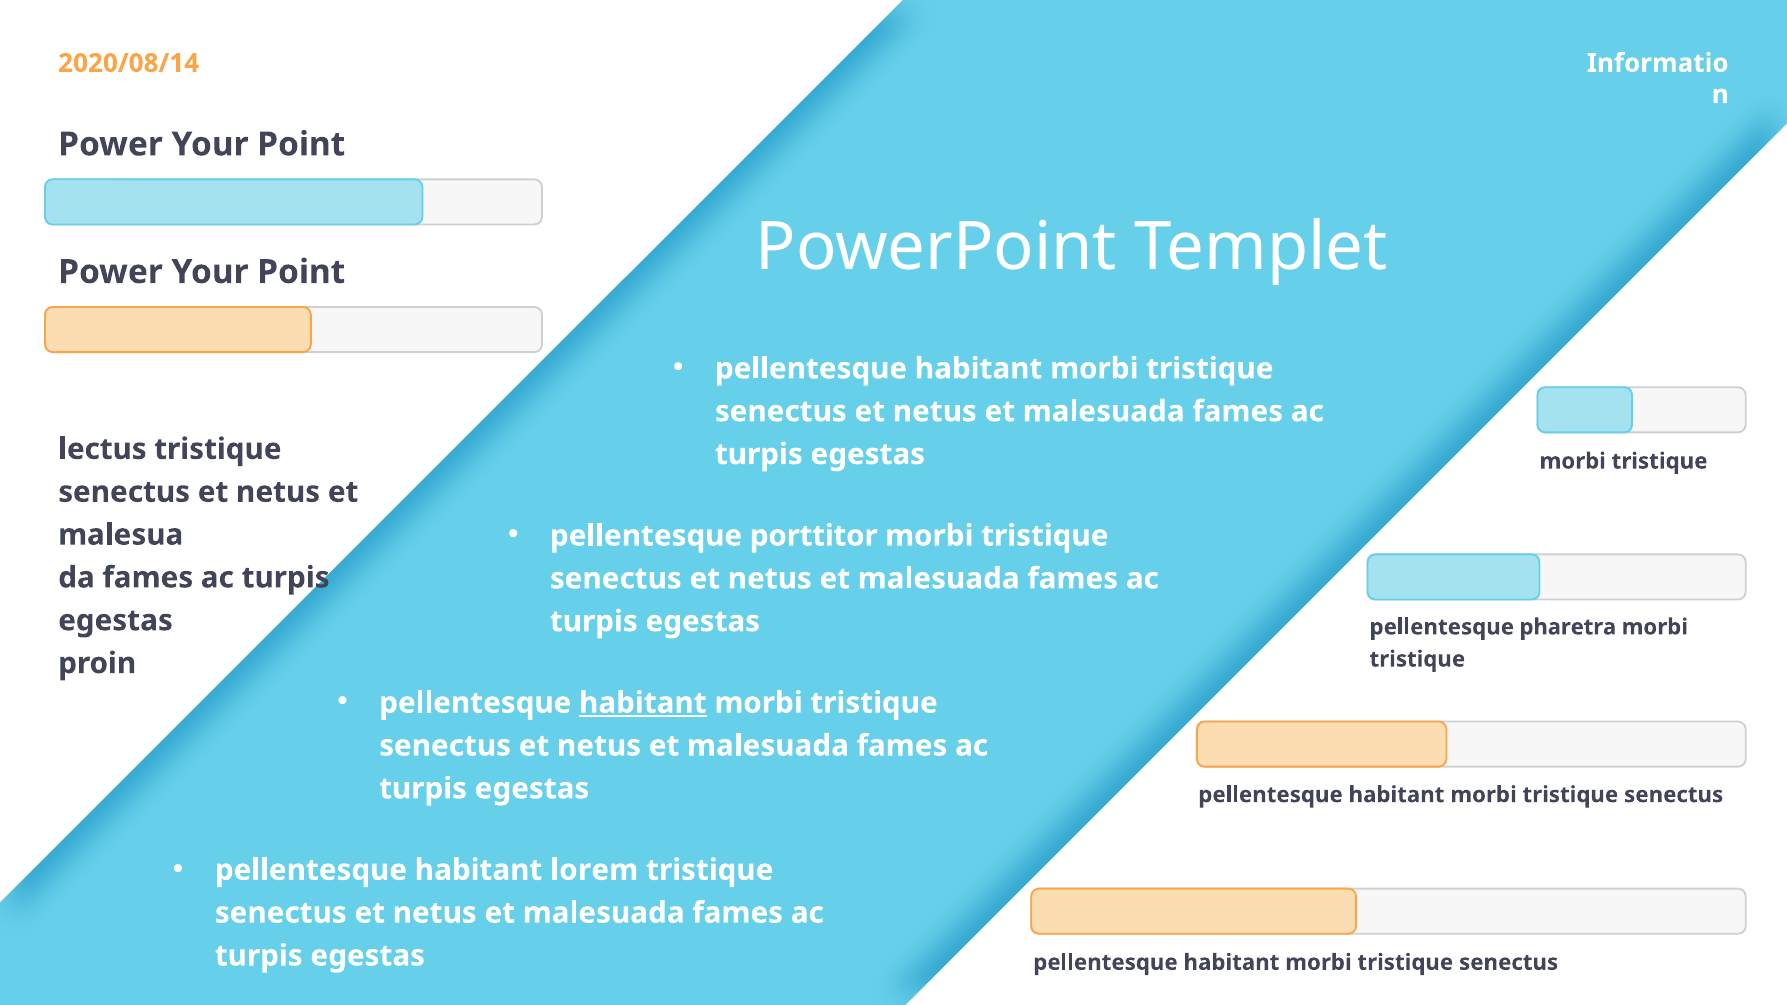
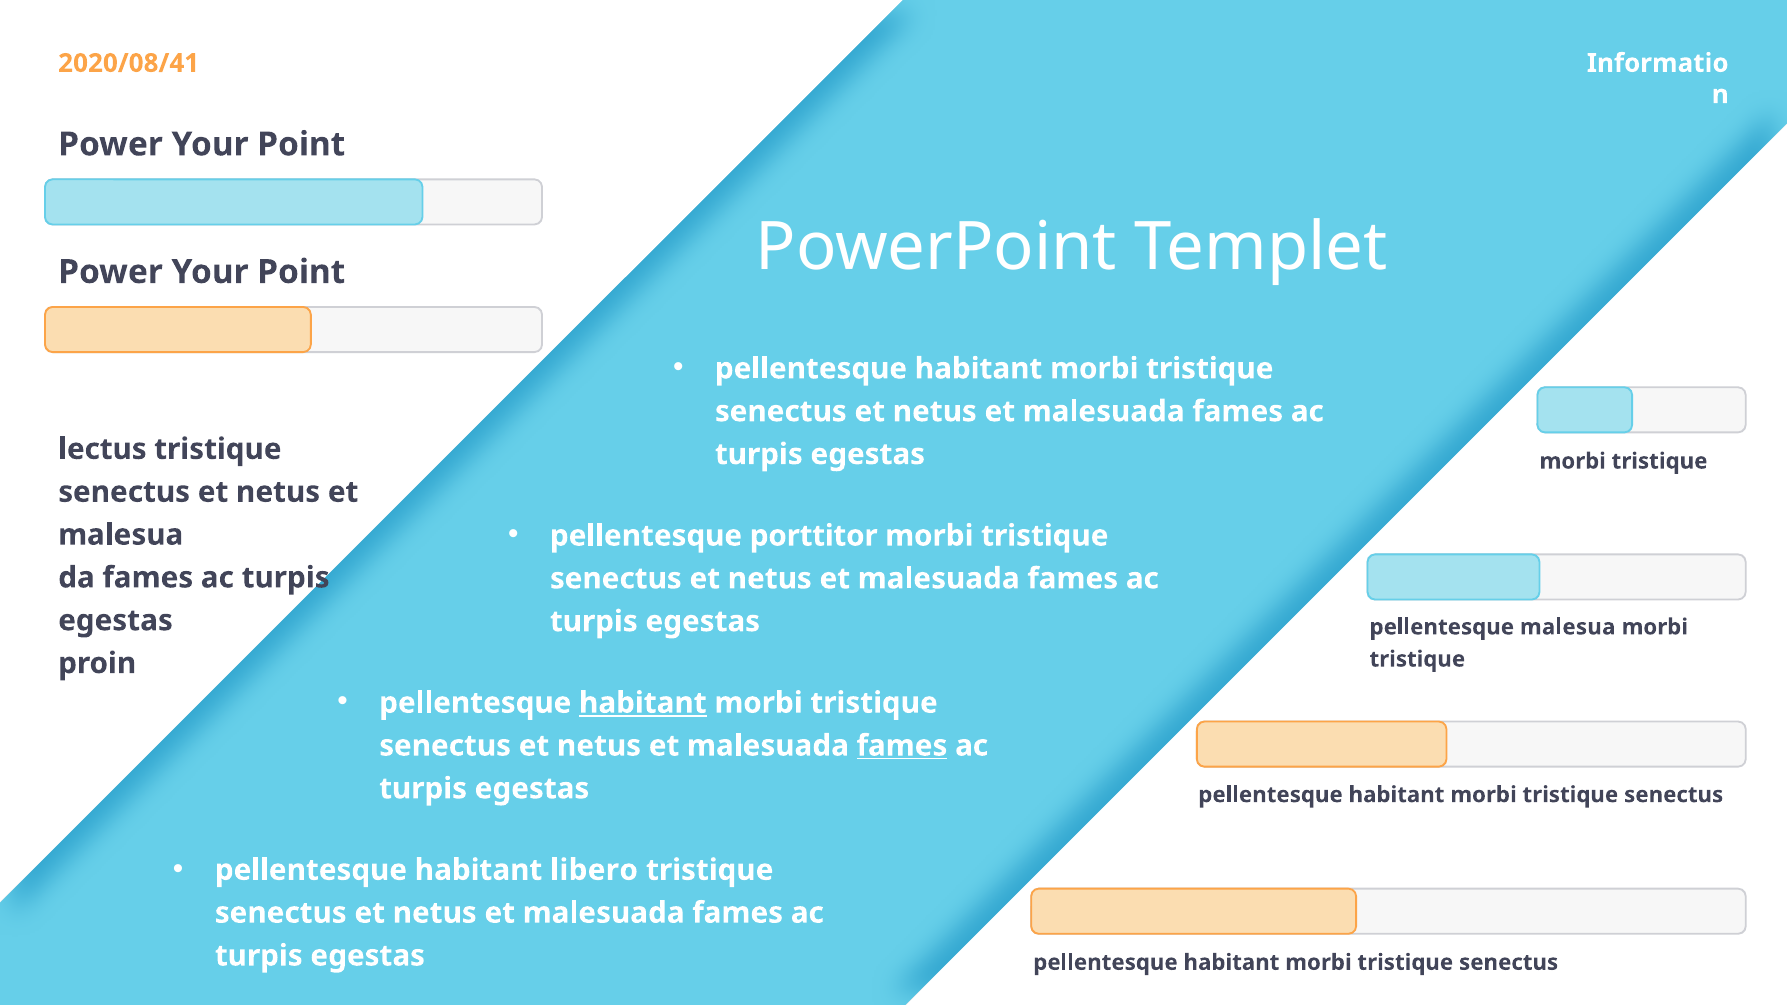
2020/08/14: 2020/08/14 -> 2020/08/41 (129, 63)
pellentesque pharetra: pharetra -> malesua (1568, 627)
fames underline: none -> present (902, 746)
lorem: lorem -> libero (594, 870)
